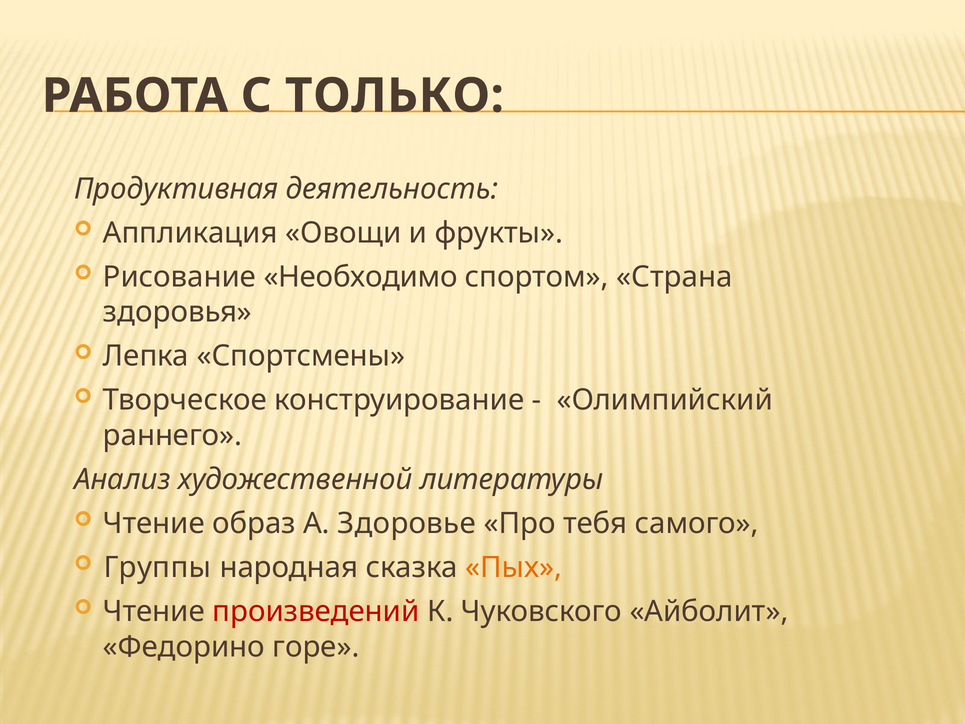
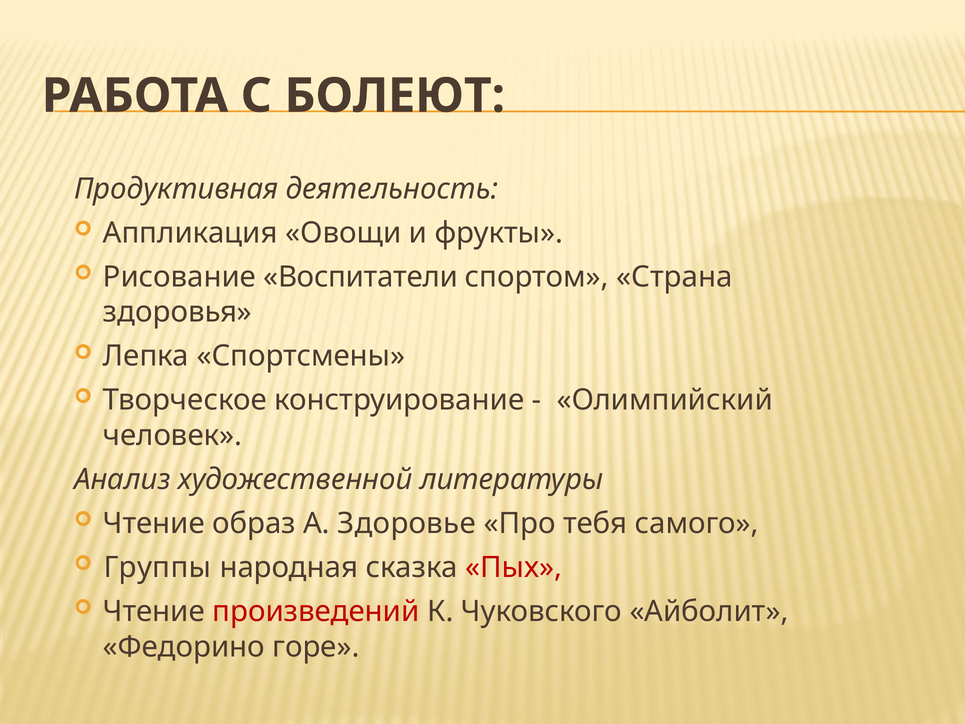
ТОЛЬКО: ТОЛЬКО -> БОЛЕЮТ (395, 96)
Необходимо: Необходимо -> Воспитатели (361, 277)
раннего: раннего -> человек (172, 435)
Пых colour: orange -> red (514, 567)
